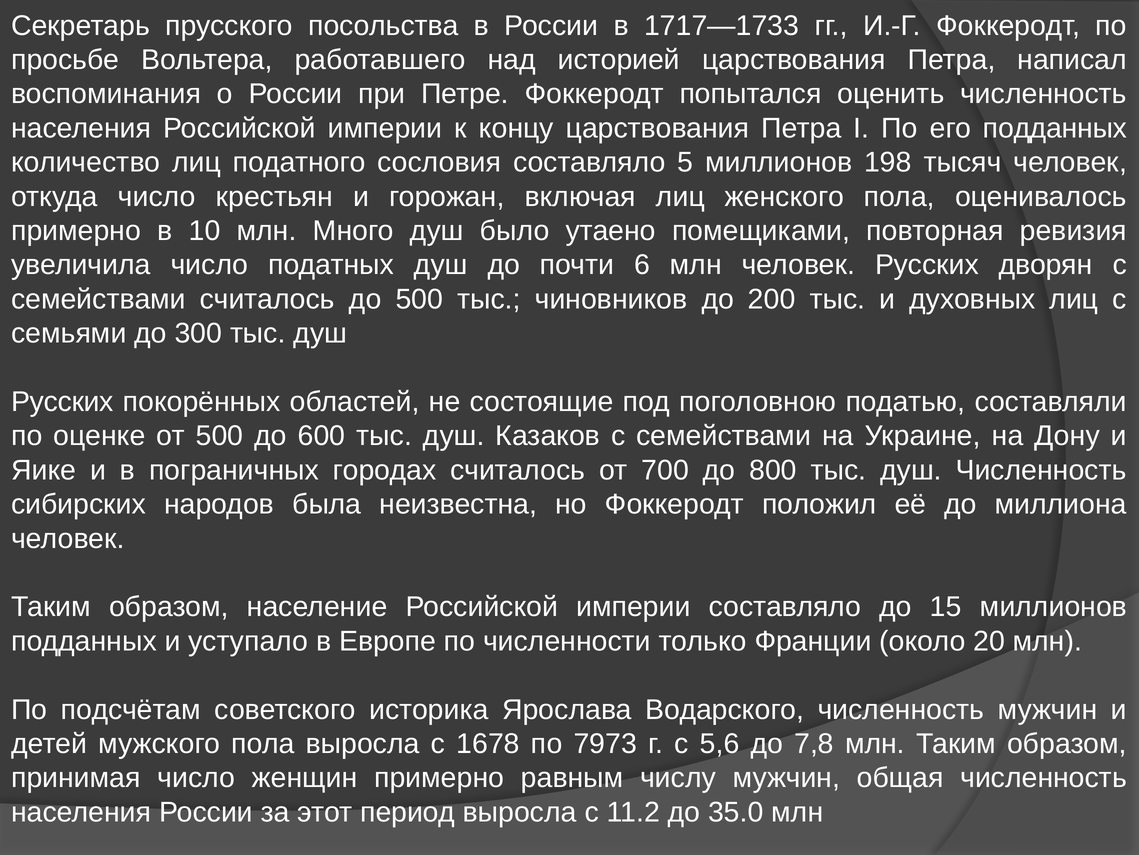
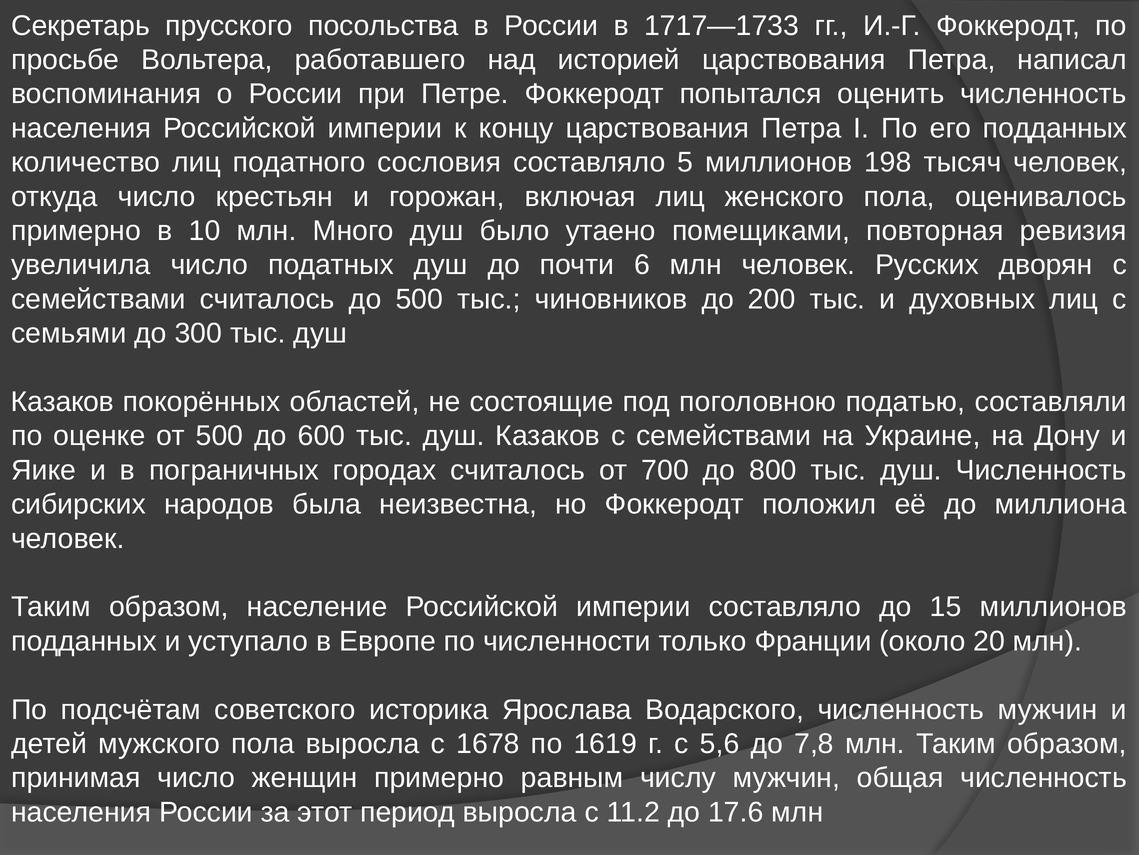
Русских: Русских -> Казаков (62, 401)
7973: 7973 -> 1619 (605, 743)
35.0: 35.0 -> 17.6 (736, 811)
